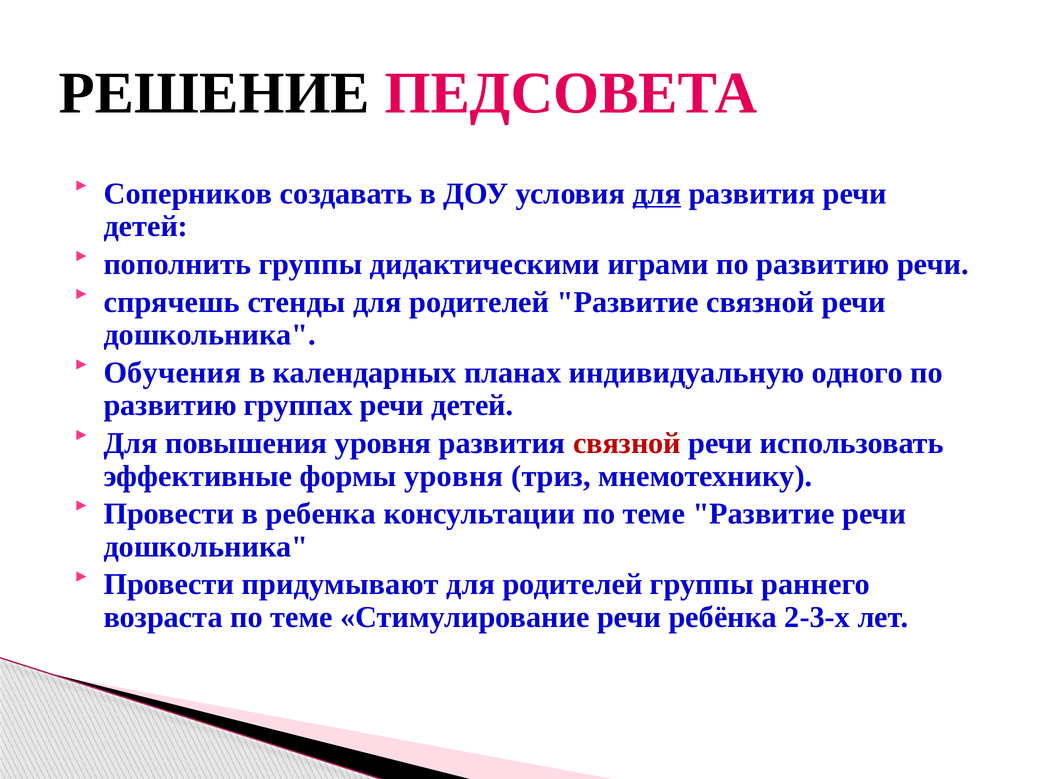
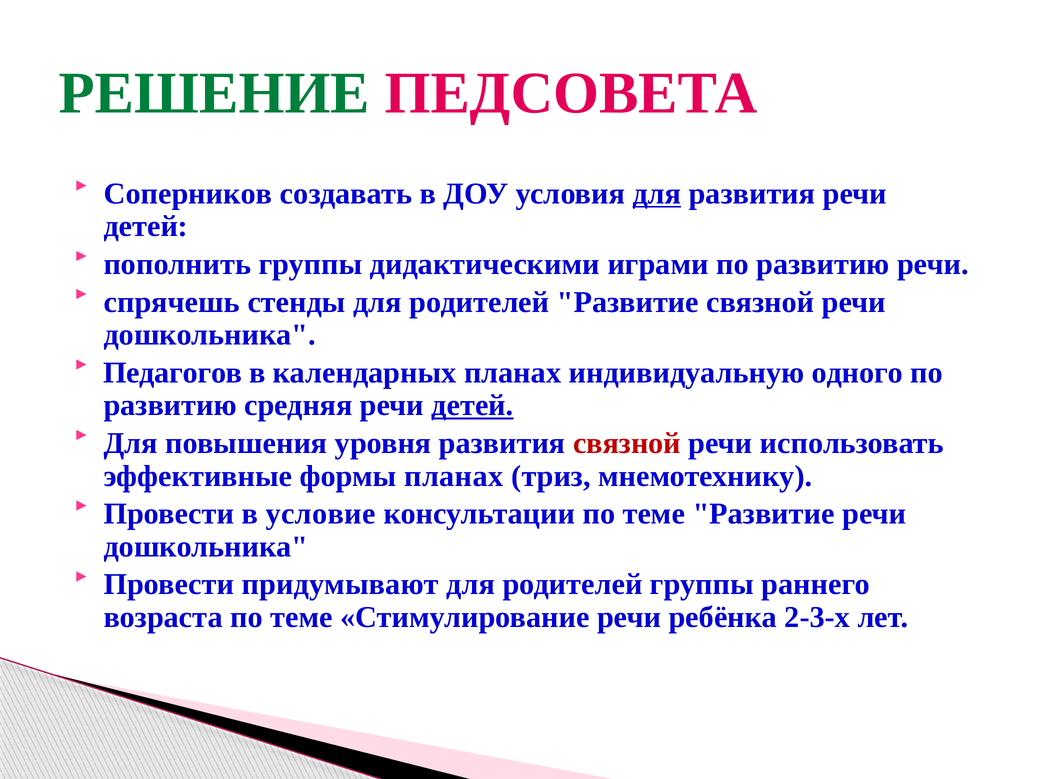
РЕШЕНИЕ colour: black -> green (214, 93)
Обучения: Обучения -> Педагогов (173, 372)
группах: группах -> средняя (298, 405)
детей underline: none -> present (472, 405)
формы уровня: уровня -> планах (454, 476)
ребенка: ребенка -> условие (321, 514)
